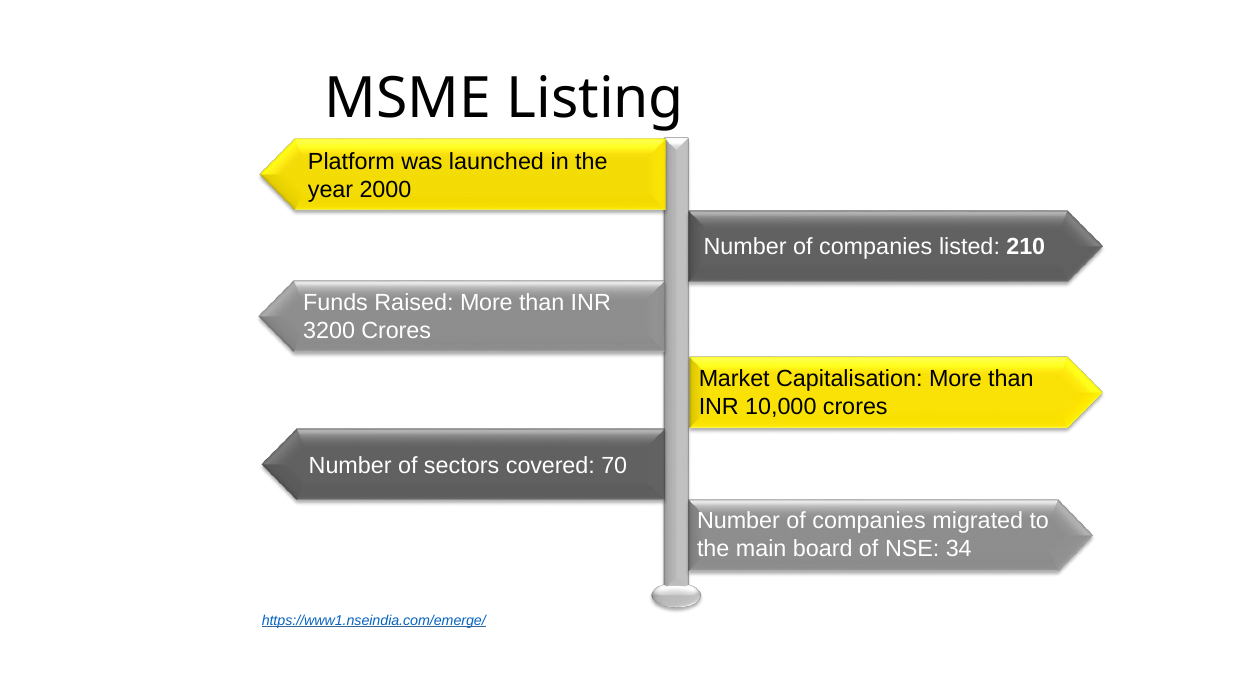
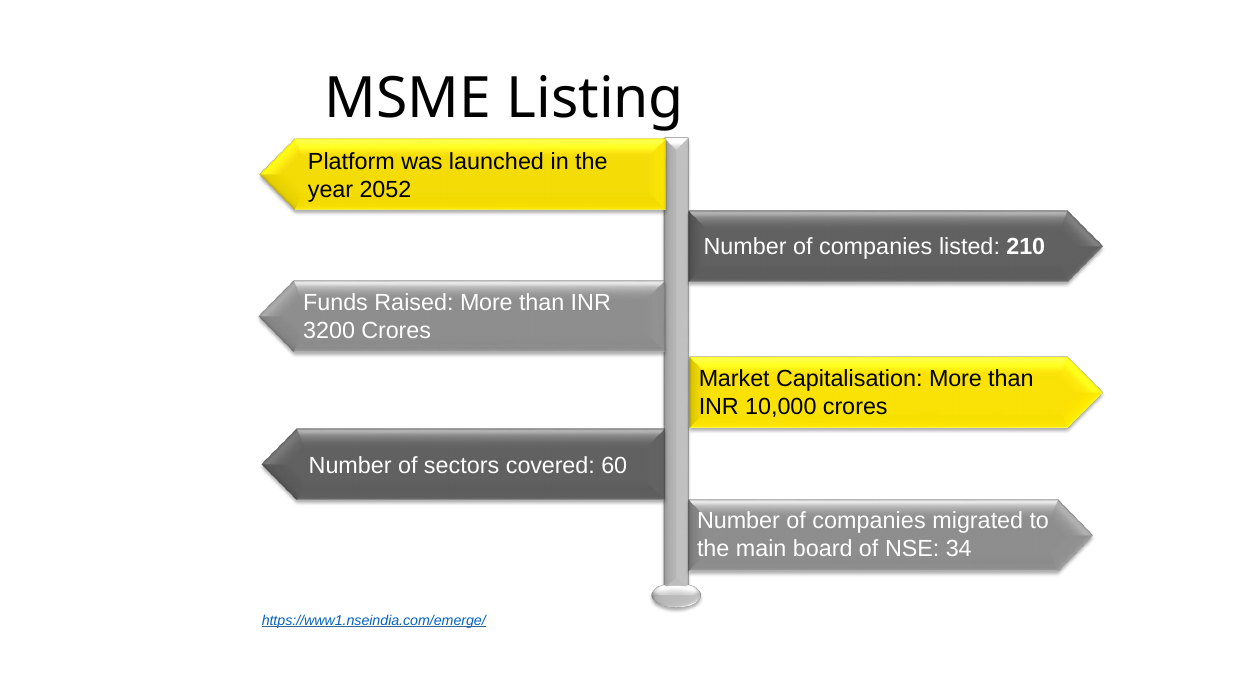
2000: 2000 -> 2052 (385, 190)
70: 70 -> 60 (614, 466)
